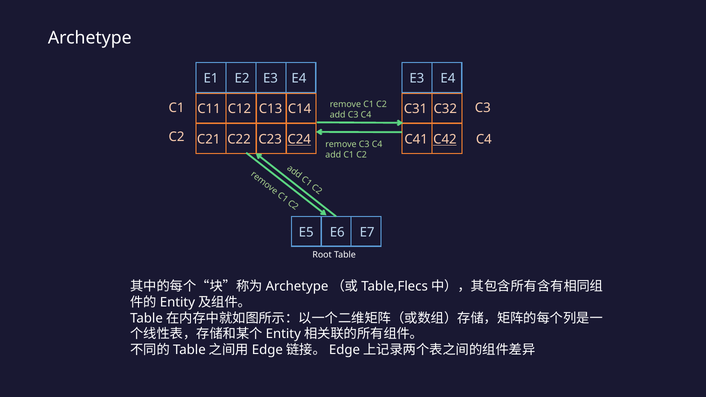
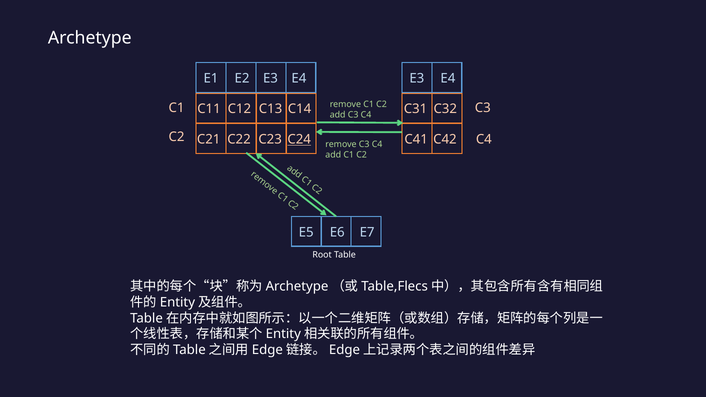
C42 underline: present -> none (445, 140)
